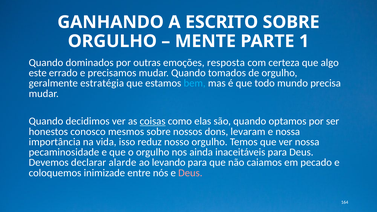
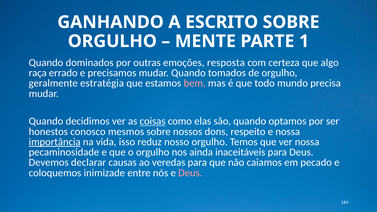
este: este -> raça (38, 73)
bem colour: light blue -> pink (195, 83)
levaram: levaram -> respeito (248, 132)
importância underline: none -> present (55, 142)
alarde: alarde -> causas (123, 163)
levando: levando -> veredas (169, 163)
